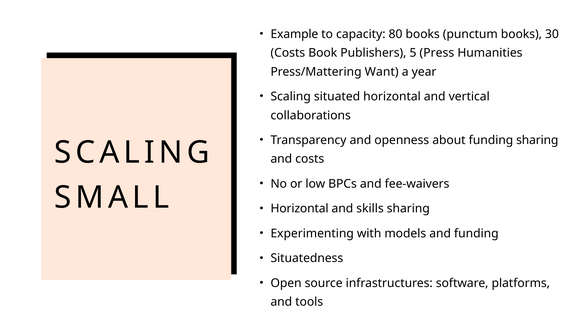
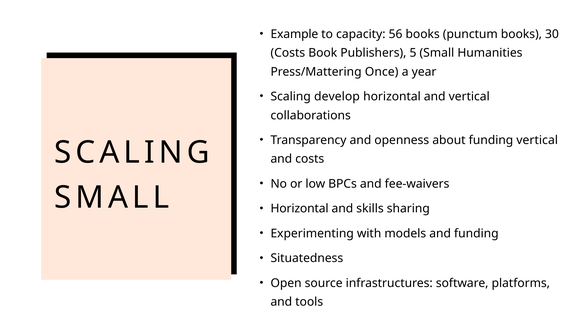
80: 80 -> 56 (396, 34)
5 Press: Press -> Small (437, 53)
Want: Want -> Once (382, 72)
situated: situated -> develop (337, 97)
funding sharing: sharing -> vertical (537, 140)
